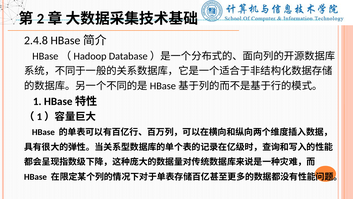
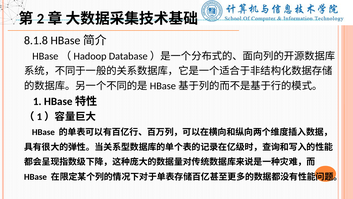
2.4.8: 2.4.8 -> 8.1.8 (36, 40)
